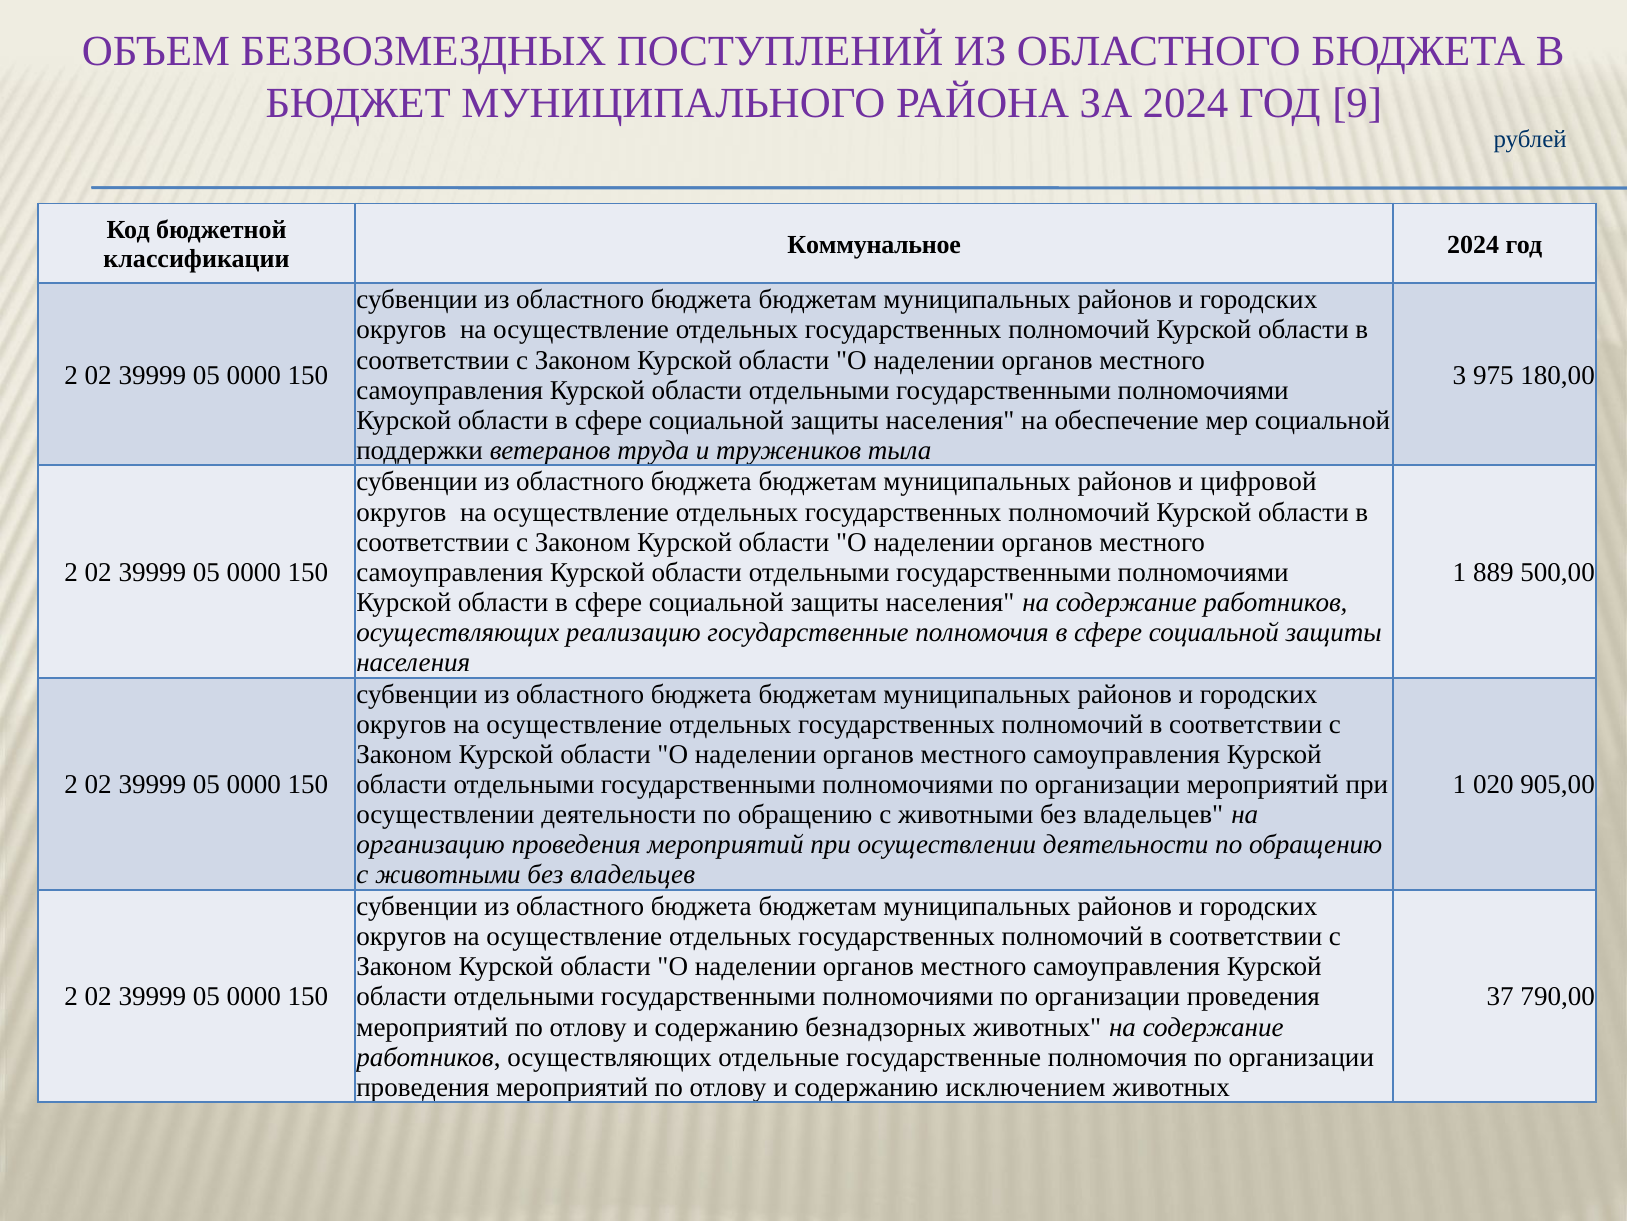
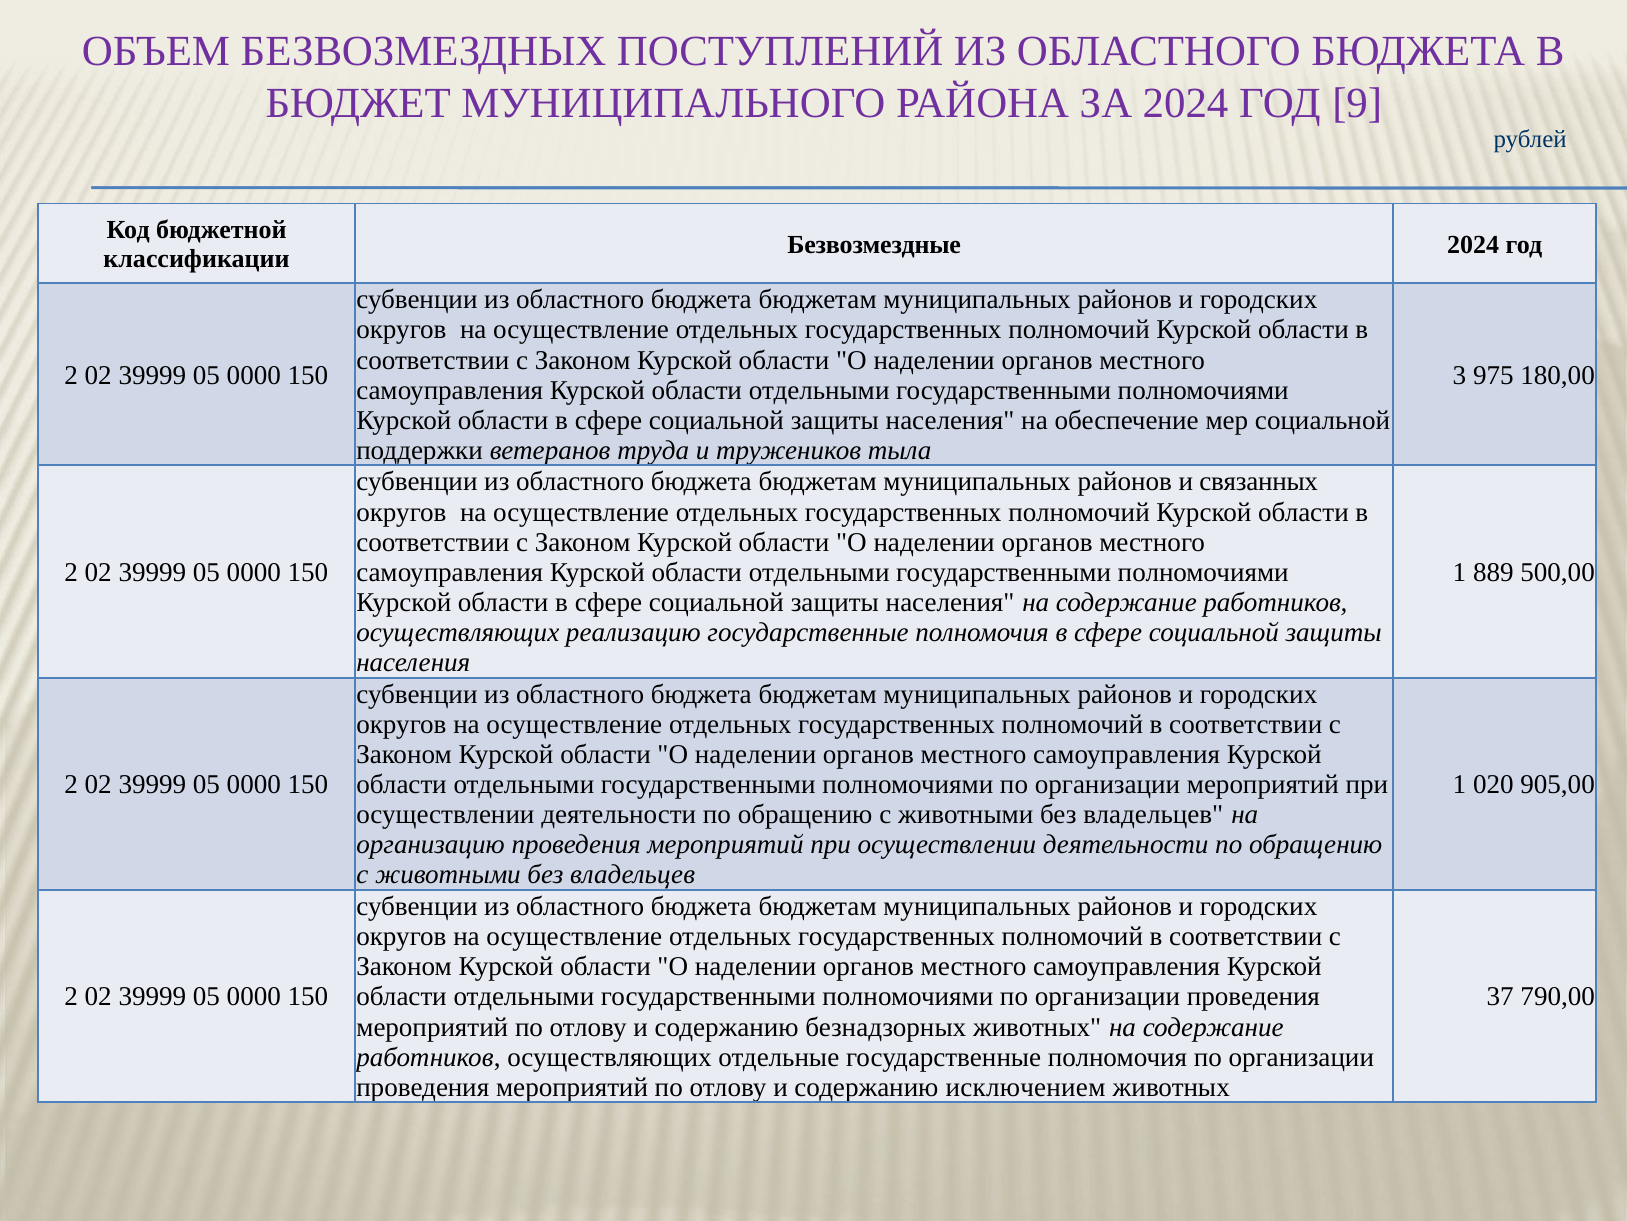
Коммунальное: Коммунальное -> Безвозмездные (874, 244)
цифровой: цифровой -> связанных (1259, 482)
